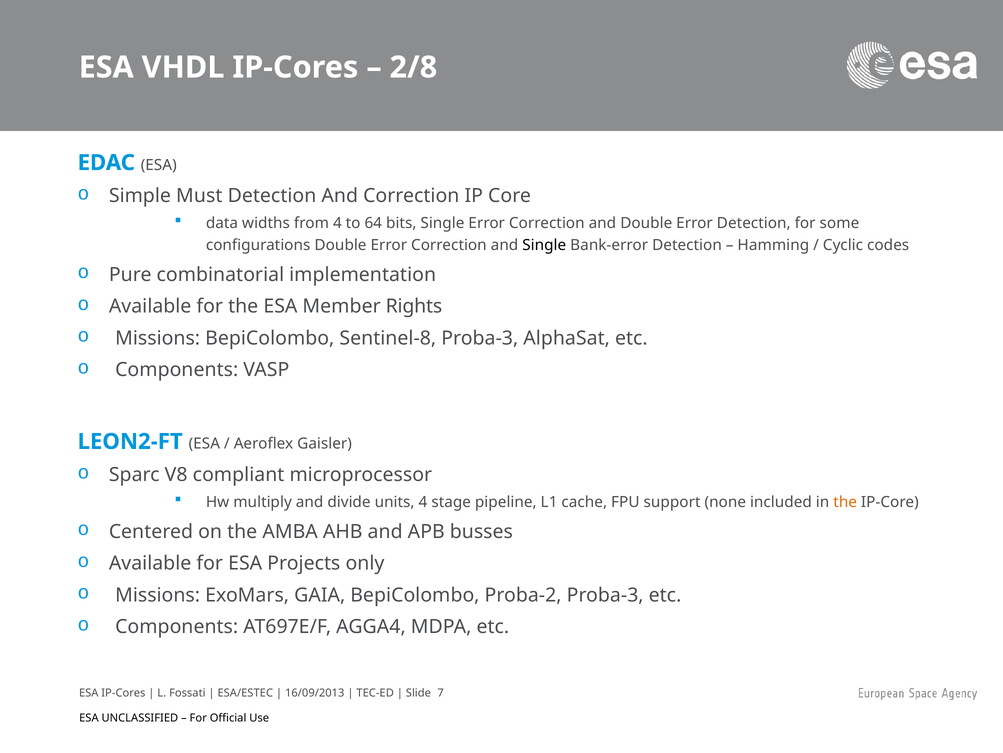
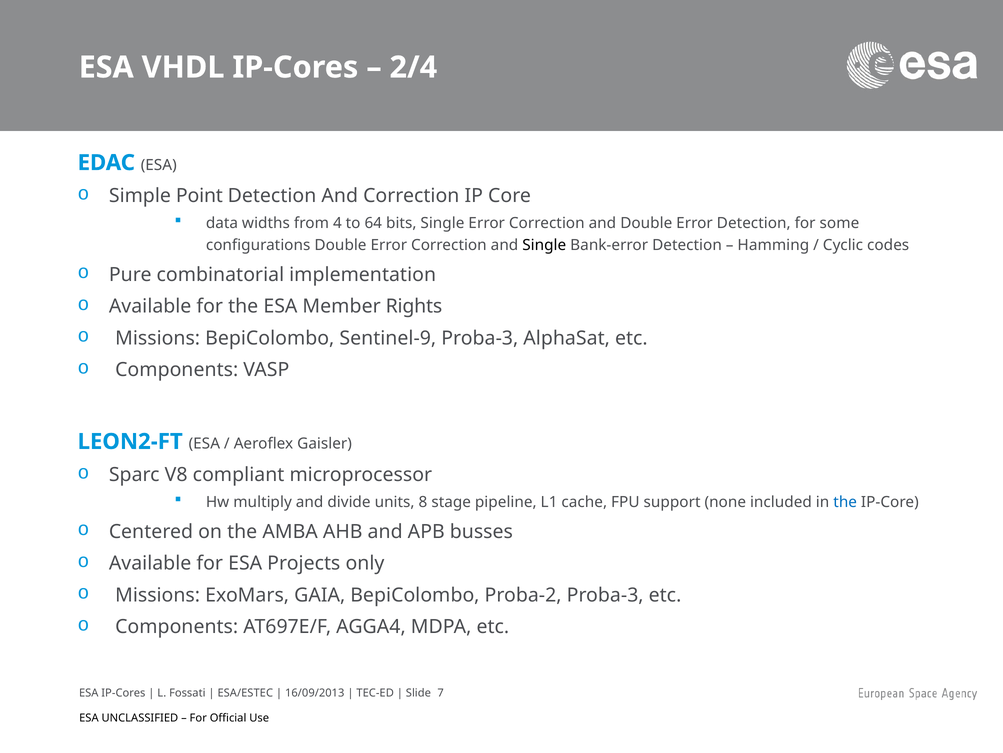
2/8: 2/8 -> 2/4 (413, 67)
Must: Must -> Point (199, 196)
Sentinel-8: Sentinel-8 -> Sentinel-9 (388, 338)
units 4: 4 -> 8 (423, 502)
the colour: orange -> blue (845, 502)
